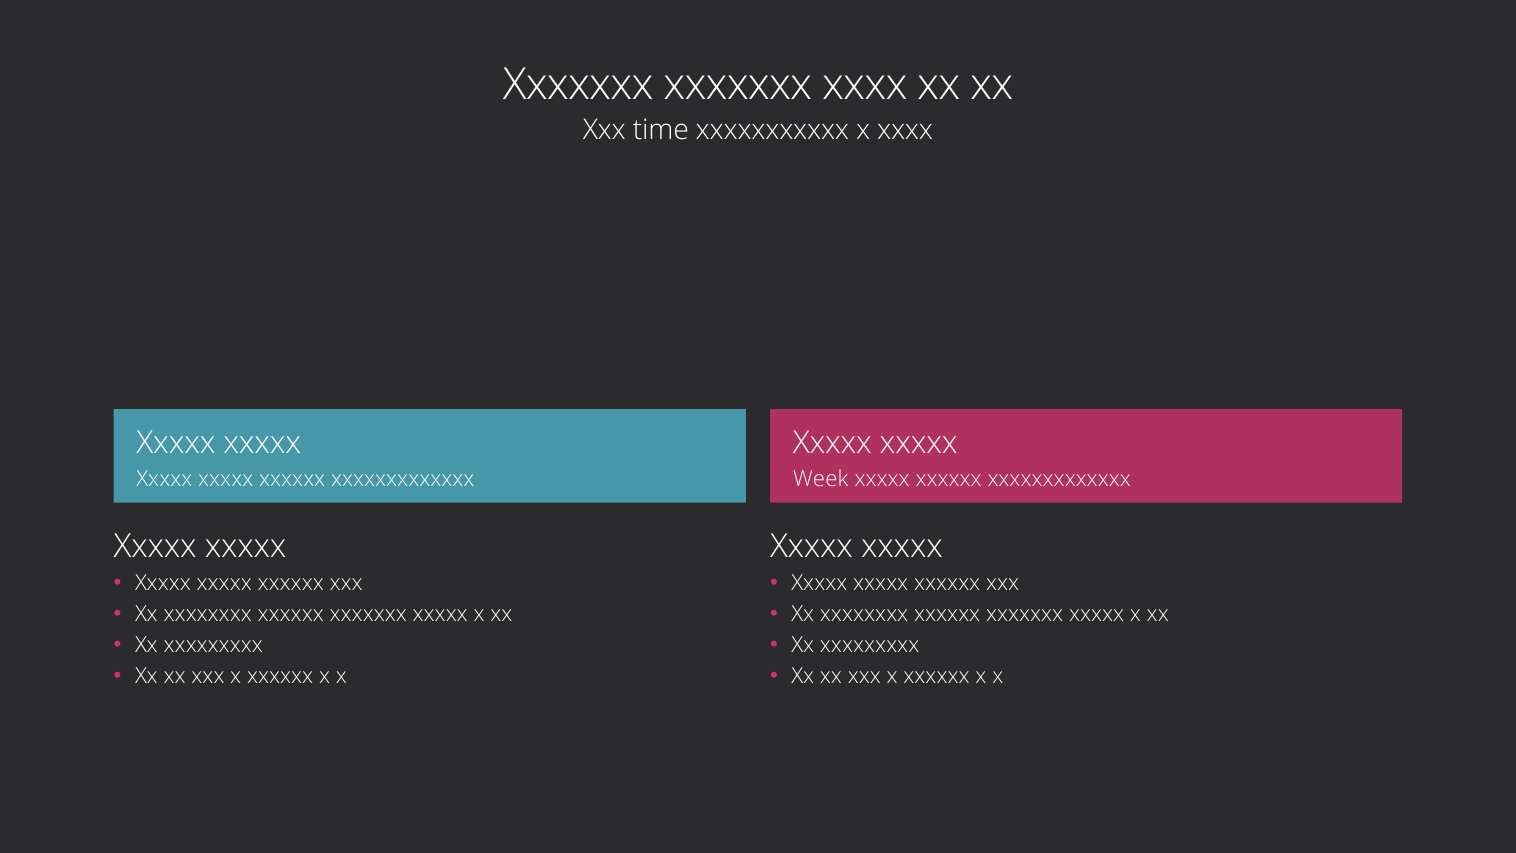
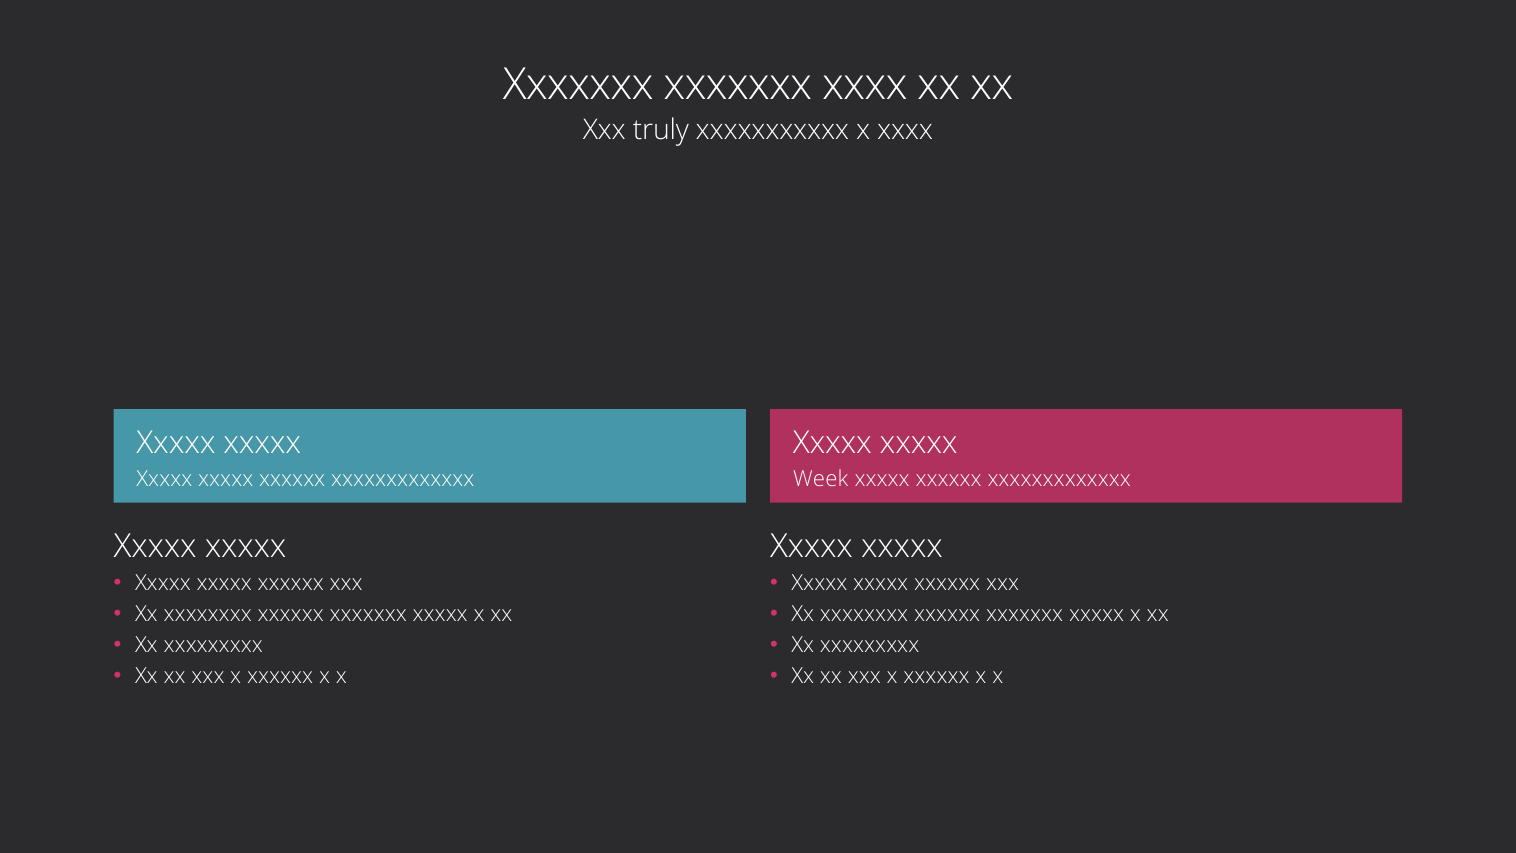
time: time -> truly (661, 130)
